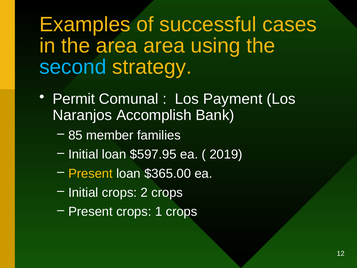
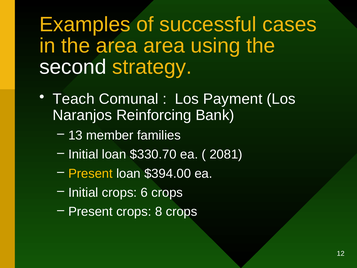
second colour: light blue -> white (73, 67)
Permit: Permit -> Teach (74, 99)
Accomplish: Accomplish -> Reinforcing (154, 115)
85: 85 -> 13 (75, 135)
$597.95: $597.95 -> $330.70 (153, 154)
2019: 2019 -> 2081 (226, 154)
$365.00: $365.00 -> $394.00 (168, 173)
2: 2 -> 6 (144, 192)
1: 1 -> 8 (159, 211)
